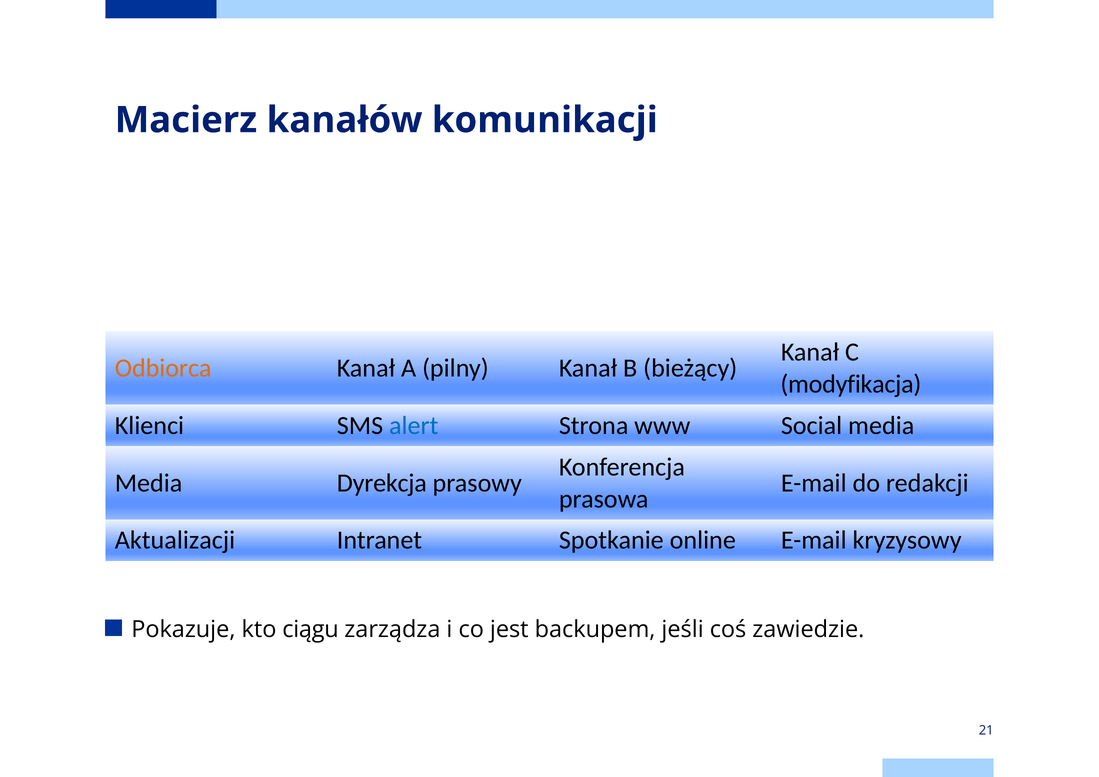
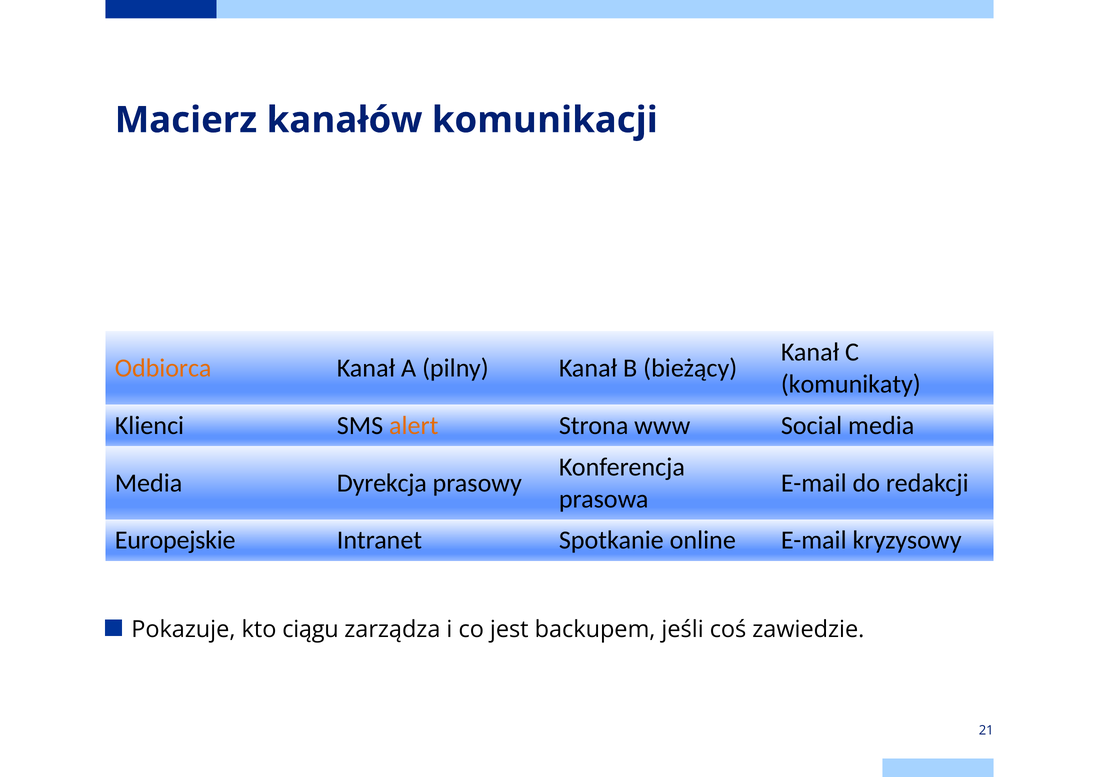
modyfikacja: modyfikacja -> komunikaty (851, 384)
alert colour: blue -> orange (414, 426)
Aktualizacji: Aktualizacji -> Europejskie (175, 540)
